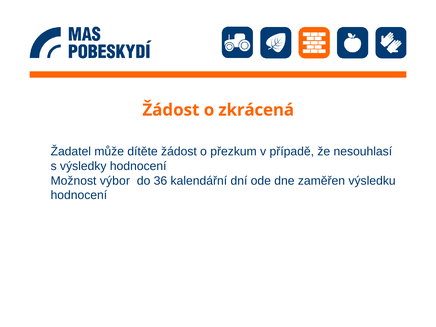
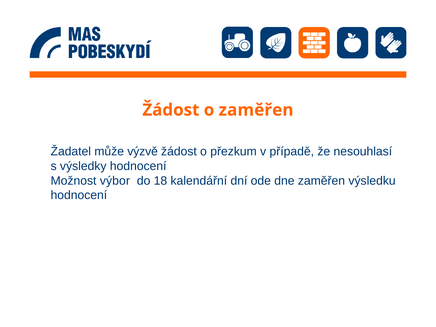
o zkrácená: zkrácená -> zaměřen (256, 110)
dítěte: dítěte -> výzvě (143, 152)
36: 36 -> 18 (160, 181)
